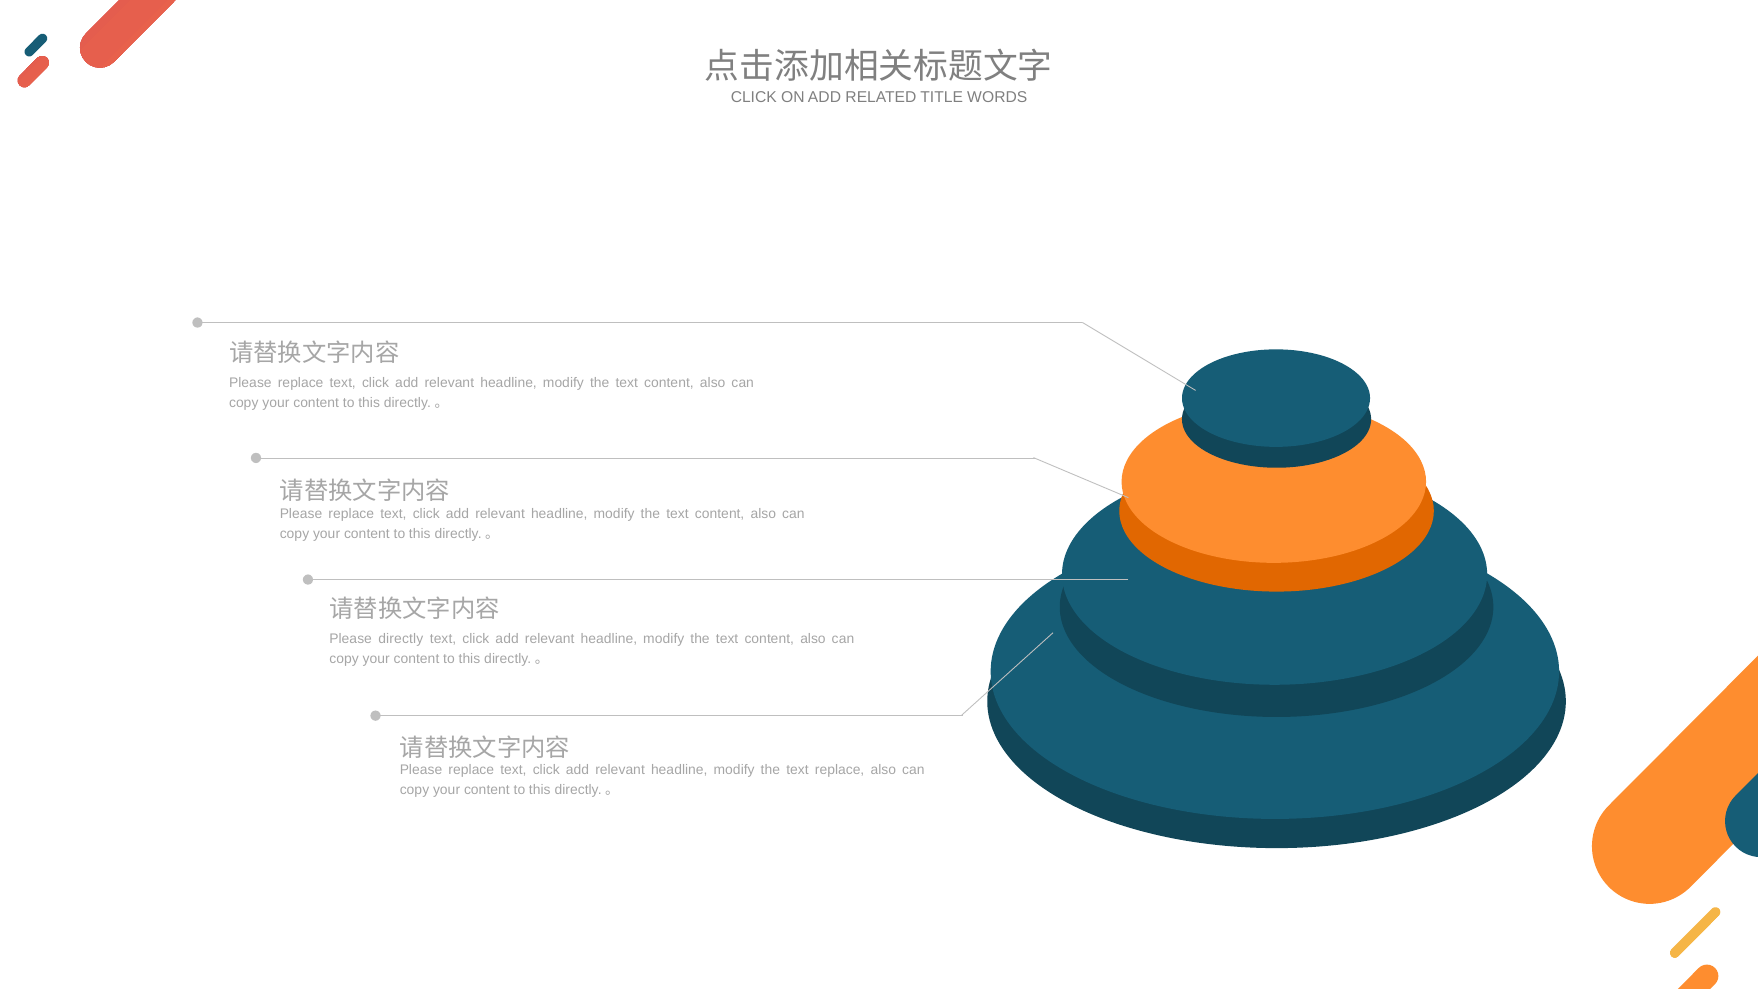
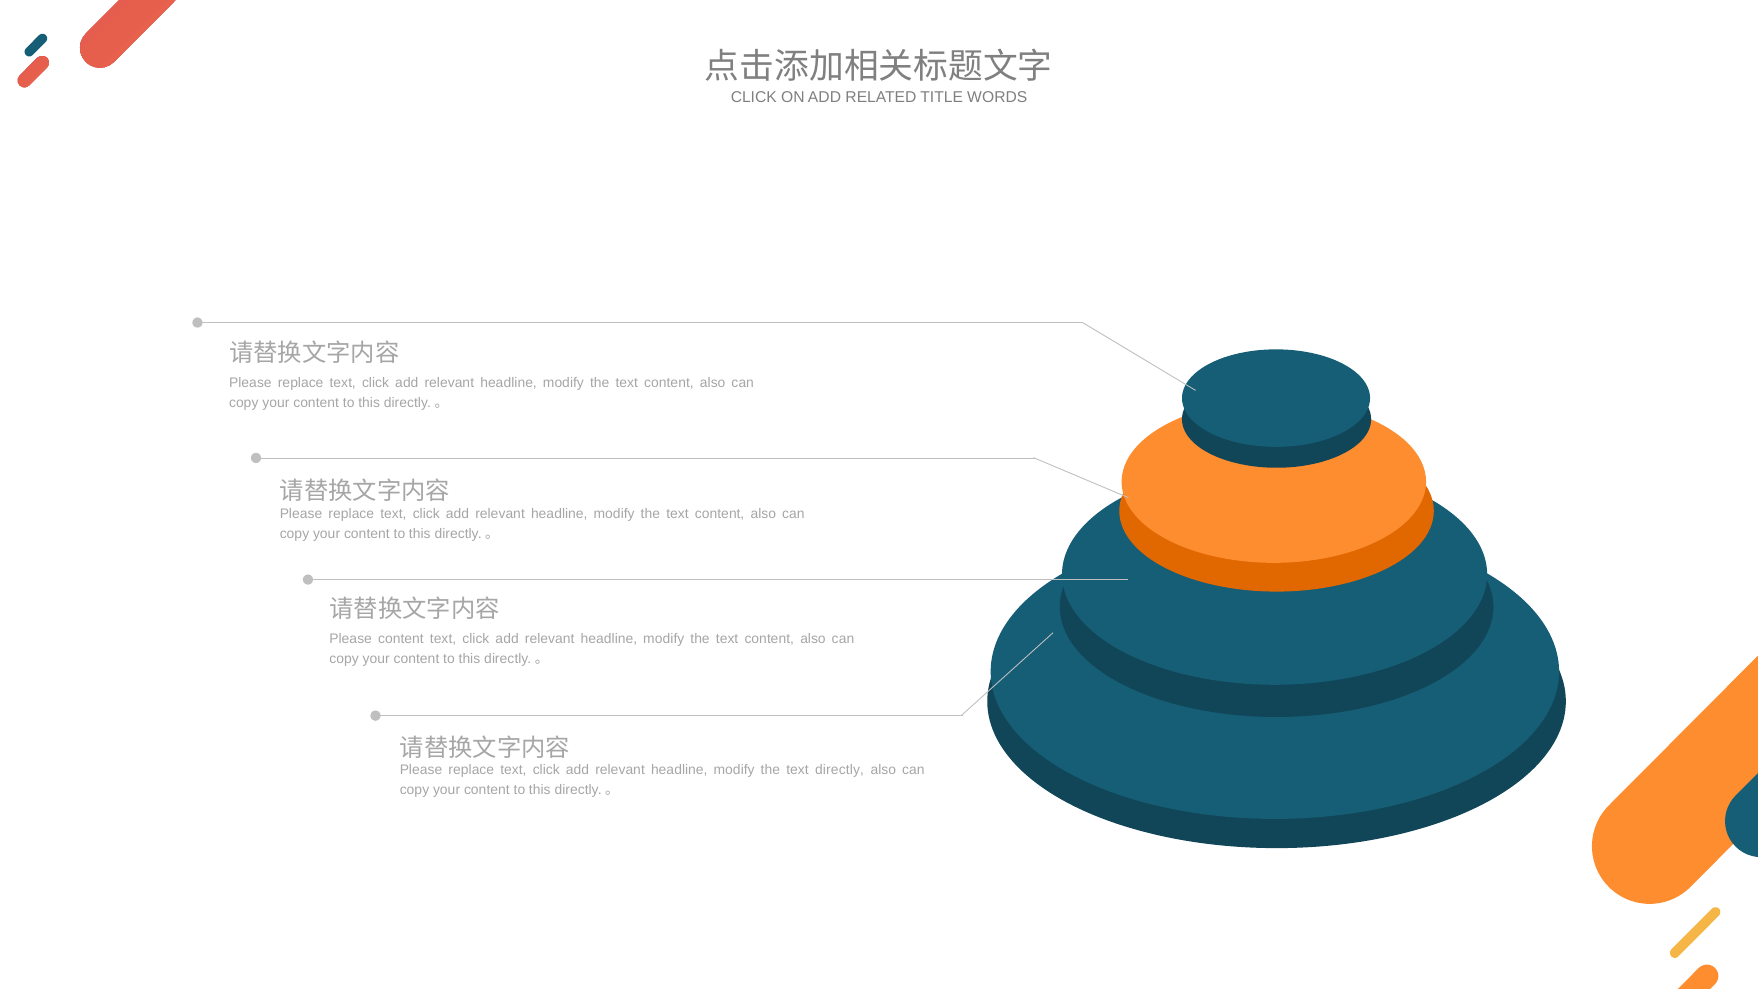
Please directly: directly -> content (401, 639)
text replace: replace -> directly (840, 770)
